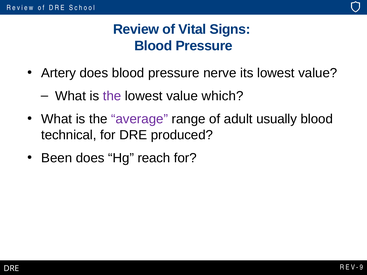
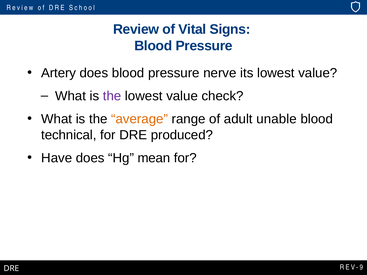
which: which -> check (223, 96)
average colour: purple -> orange (140, 119)
usually: usually -> unable (277, 119)
Been: Been -> Have (57, 158)
reach: reach -> mean (154, 158)
